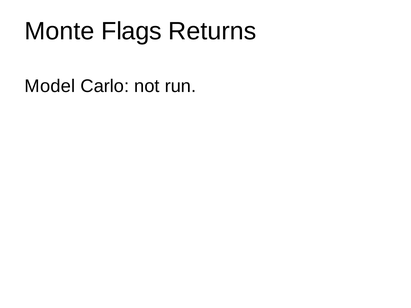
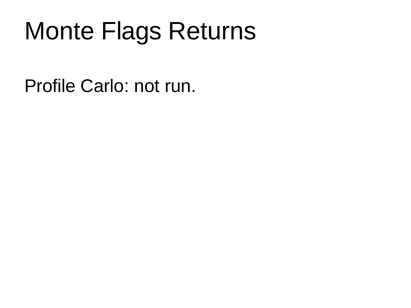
Model: Model -> Profile (50, 86)
